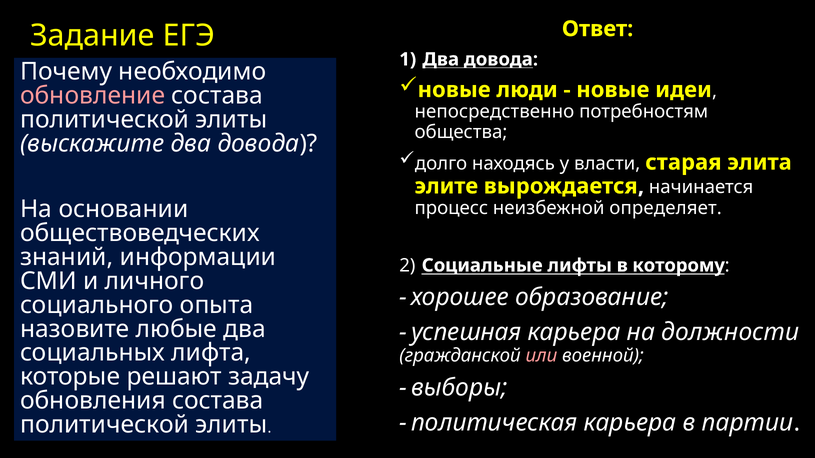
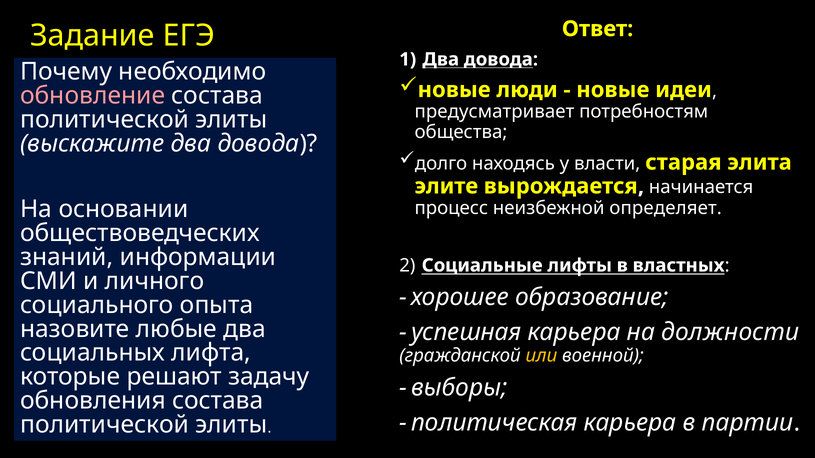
непосредственно: непосредственно -> предусматривает (494, 112)
которому: которому -> властных (679, 266)
или colour: pink -> yellow (541, 356)
